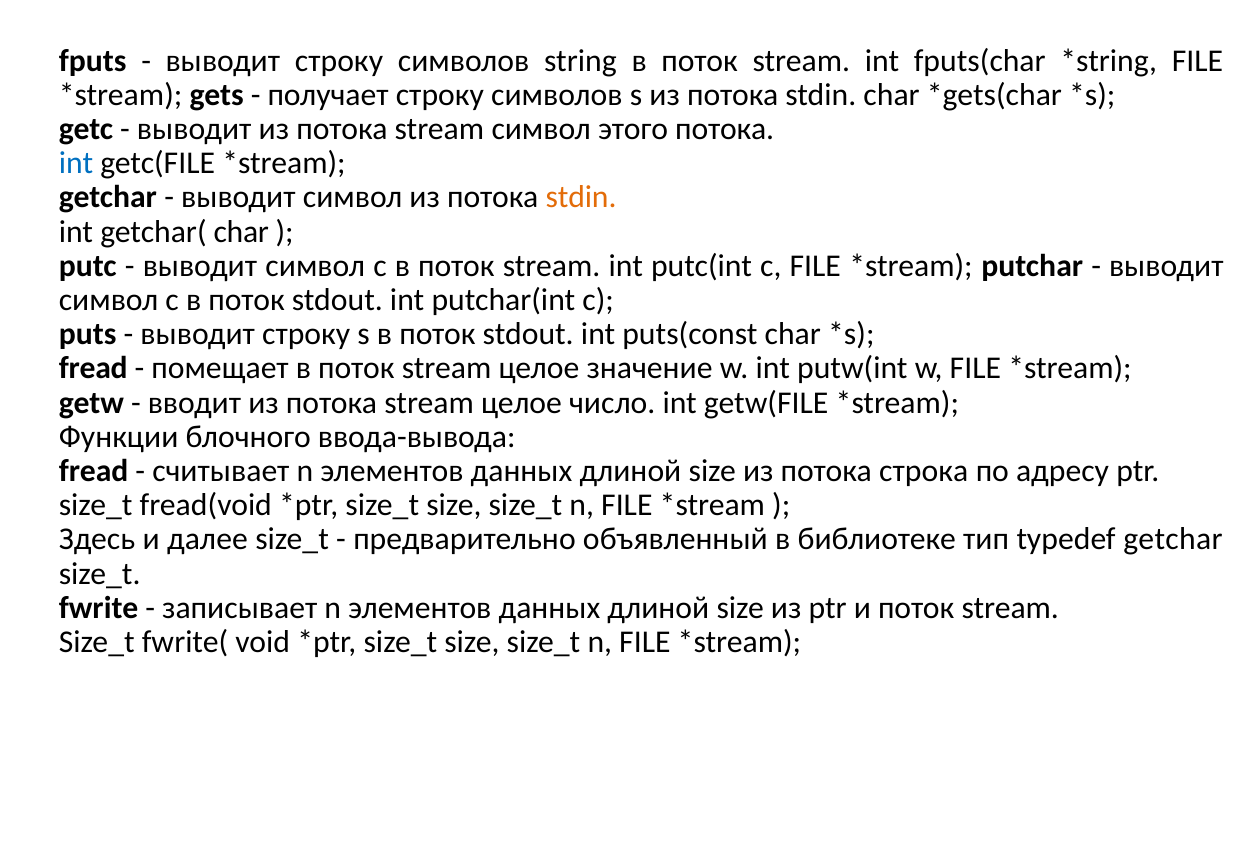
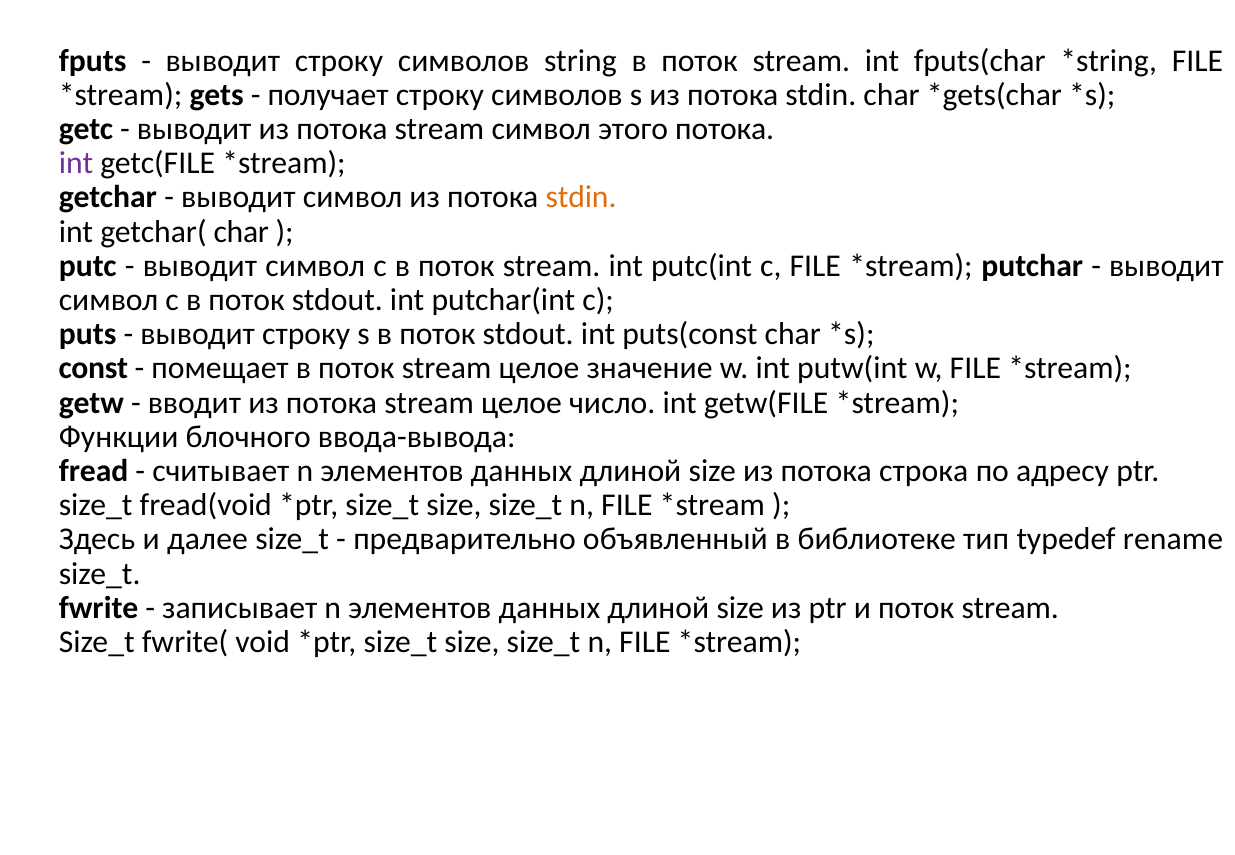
int colour: blue -> purple (76, 163)
fread: fread -> const (93, 368)
typedef getchar: getchar -> rename (1173, 539)
